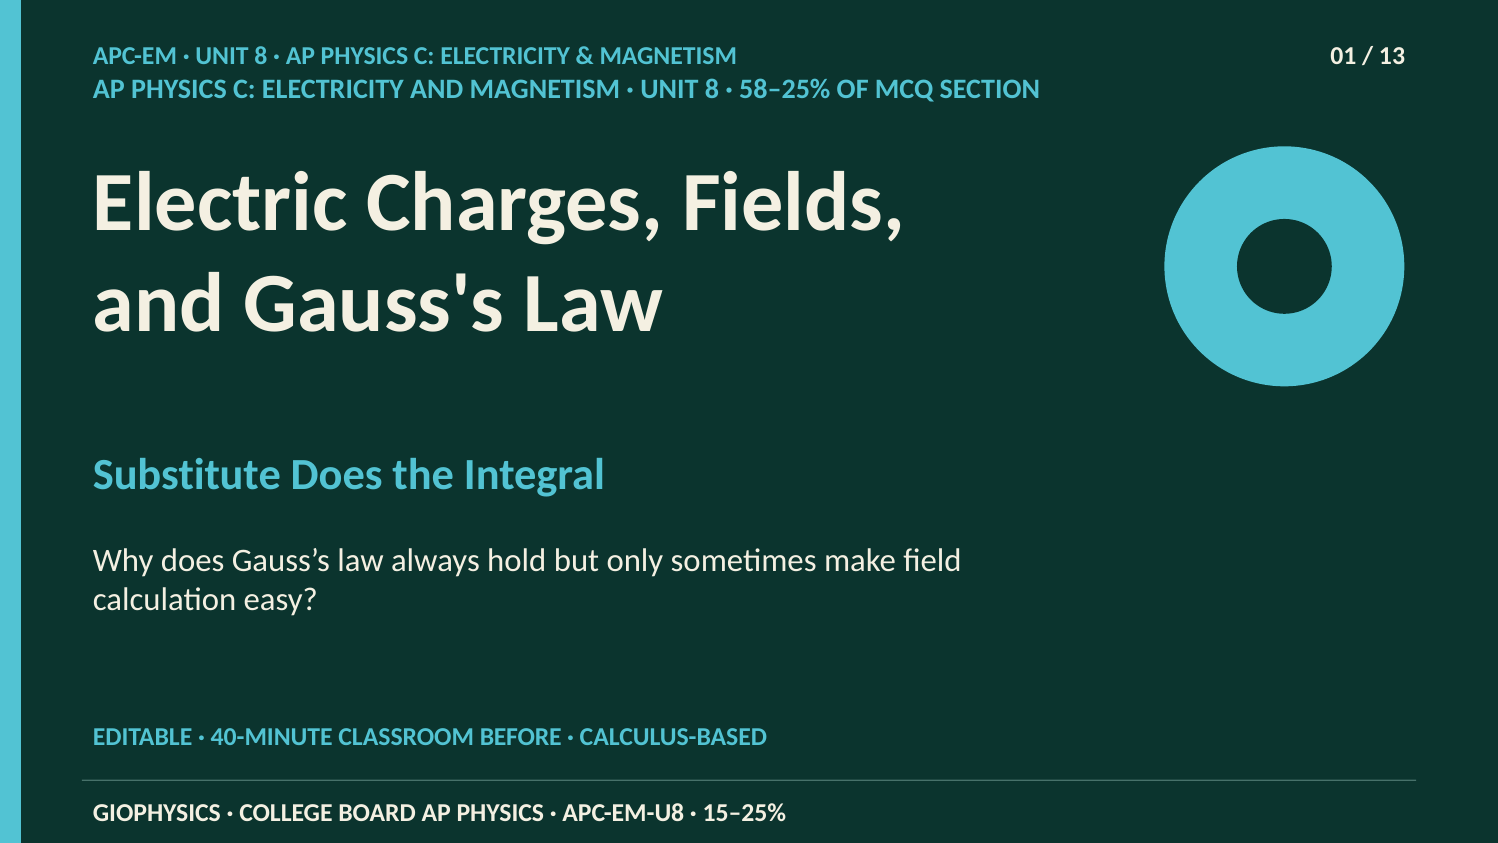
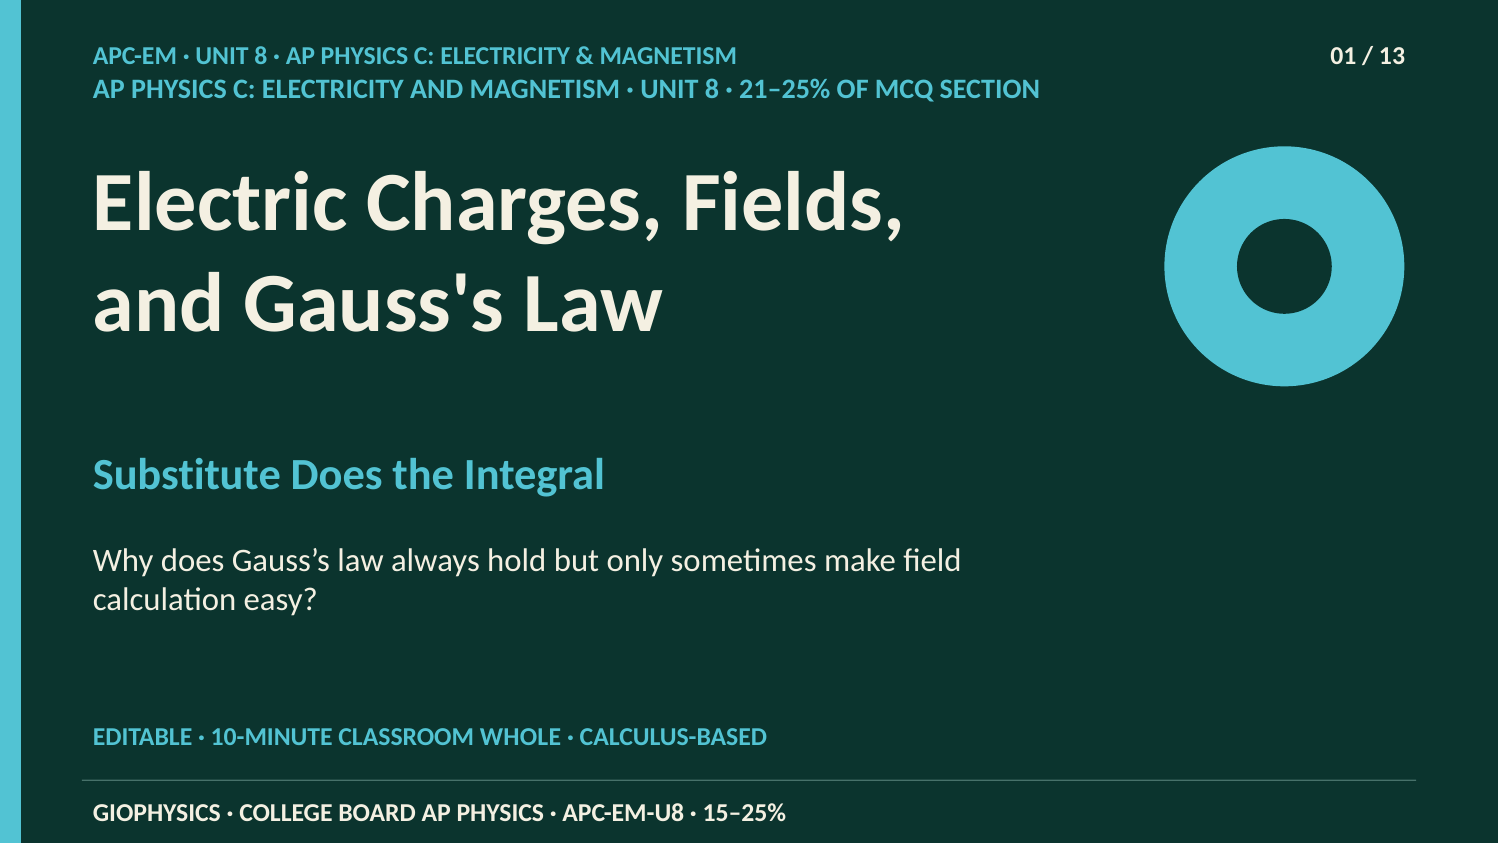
58–25%: 58–25% -> 21–25% (785, 89)
40-MINUTE: 40-MINUTE -> 10-MINUTE (272, 737)
BEFORE: BEFORE -> WHOLE (520, 737)
